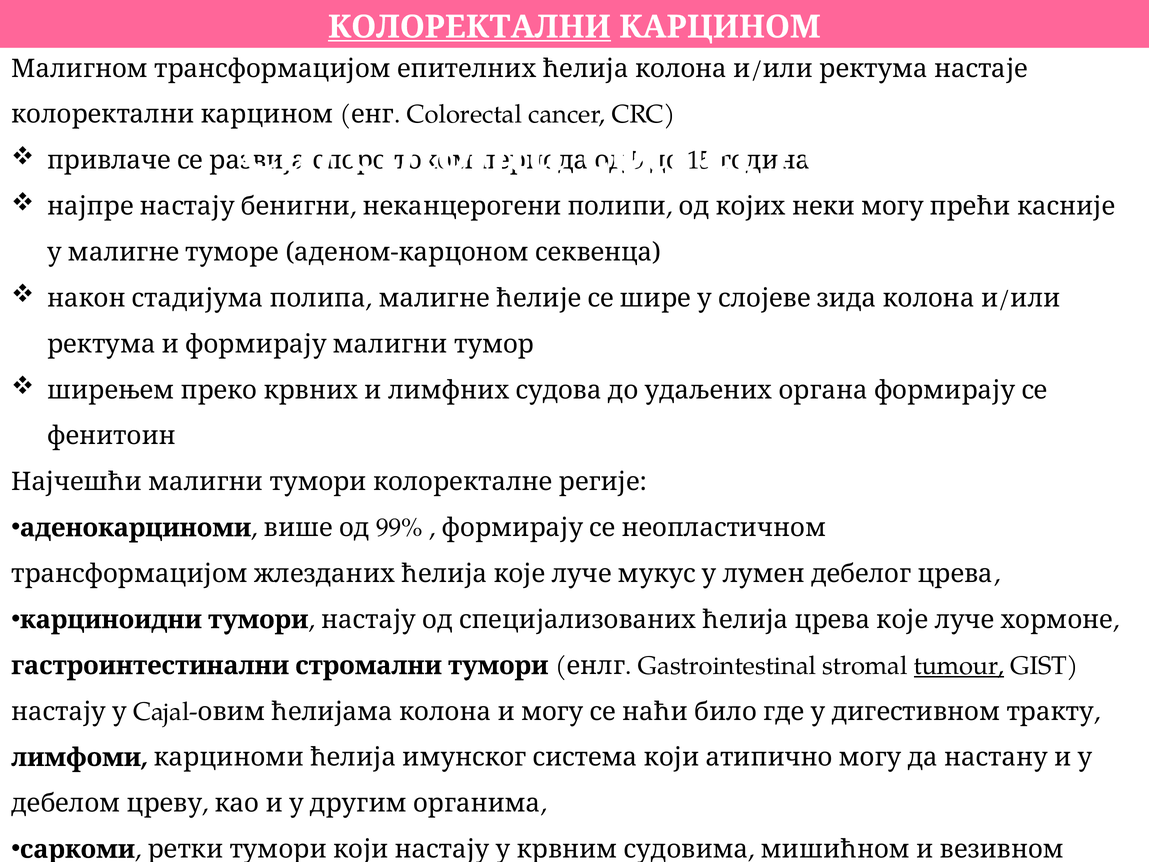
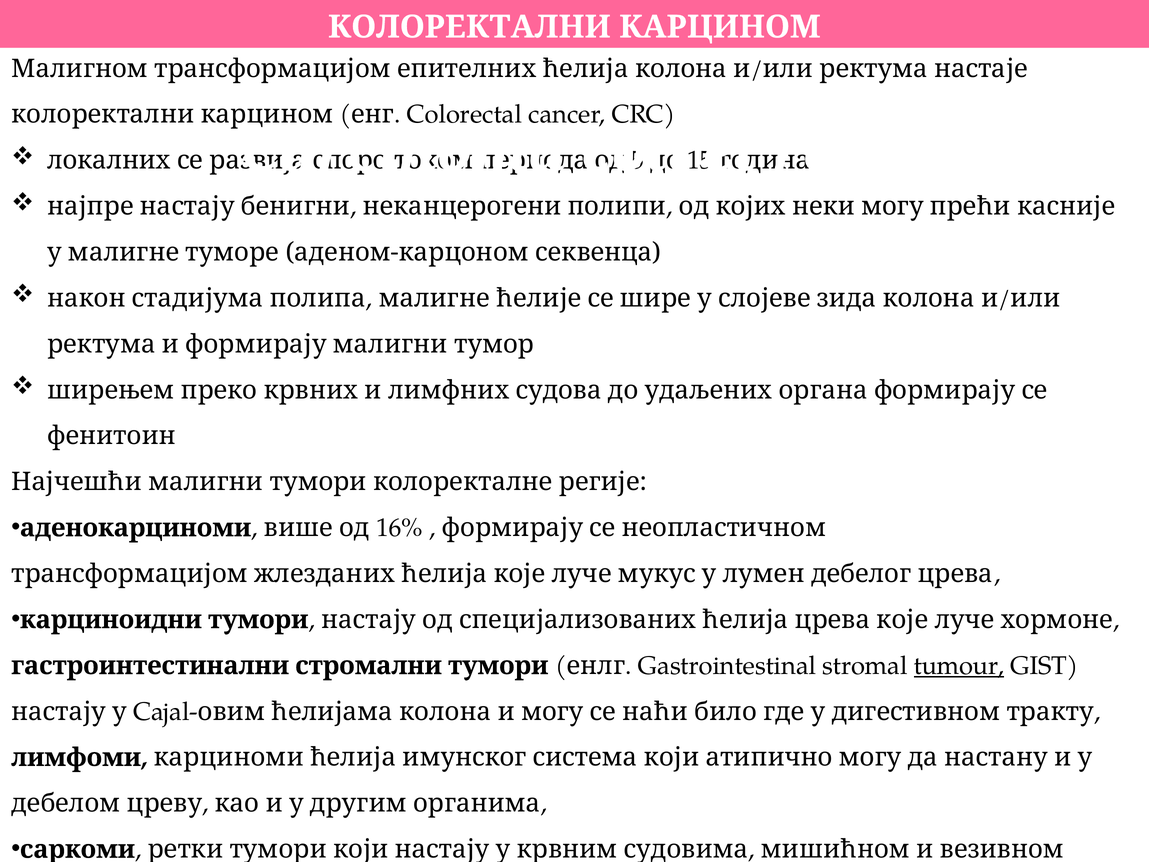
КОЛОРЕКТАЛНИ underline: present -> none (469, 27)
привлаче: привлаче -> локалних (109, 160)
99%: 99% -> 16% (399, 528)
